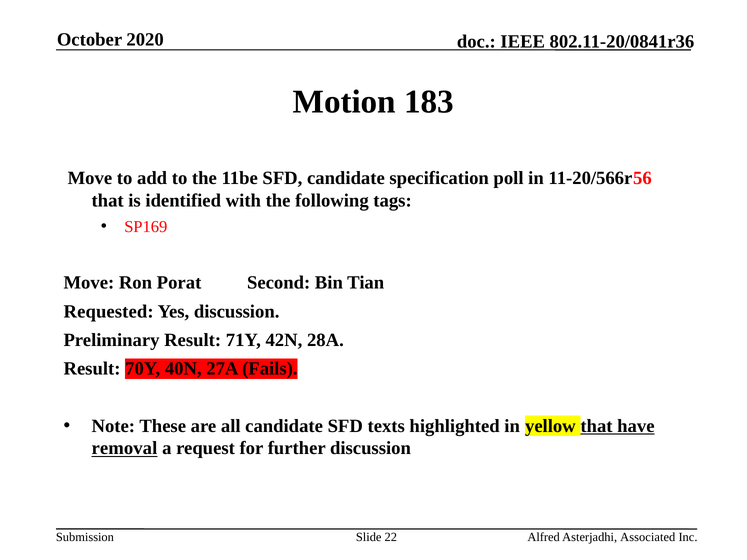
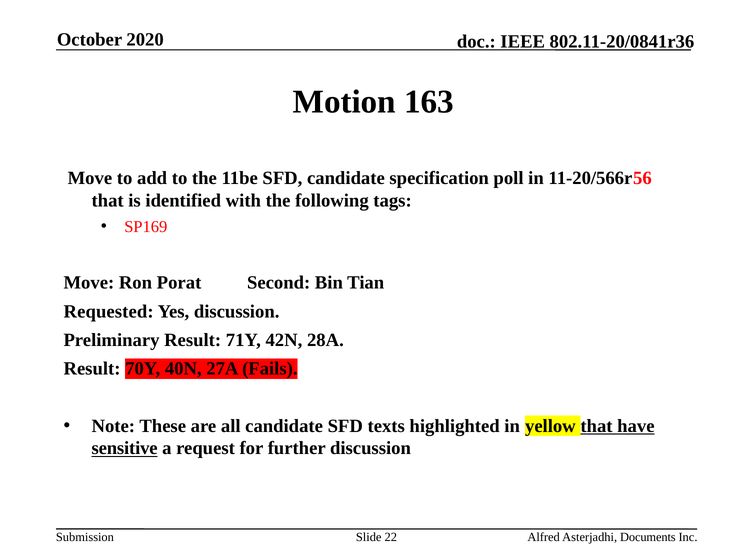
183: 183 -> 163 (429, 102)
removal: removal -> sensitive (125, 449)
Associated: Associated -> Documents (648, 537)
